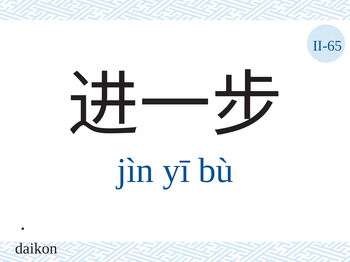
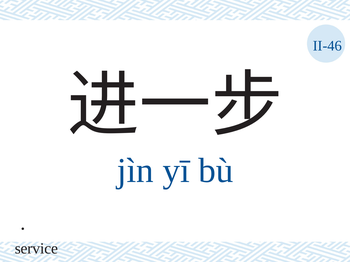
II-65: II-65 -> II-46 (327, 46)
daikon: daikon -> service (36, 249)
